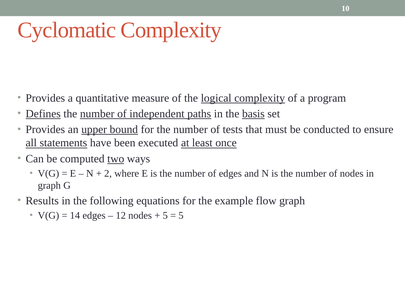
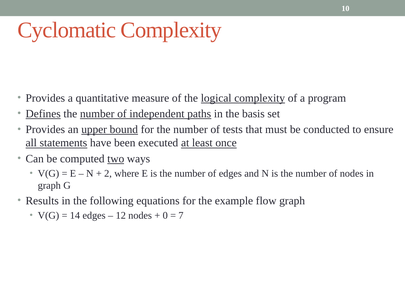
basis underline: present -> none (253, 114)
5: 5 -> 0 (165, 216)
5: 5 -> 7 (181, 216)
